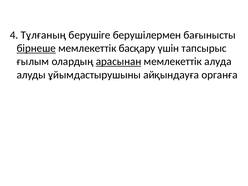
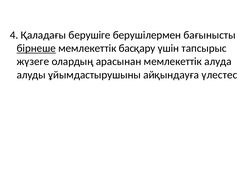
Тұлғаның: Тұлғаның -> Қаладағы (43, 35)
ғылым: ғылым -> жүзеге (33, 62)
арасынан underline: present -> none (119, 62)
органға: органға -> үлестес (219, 75)
